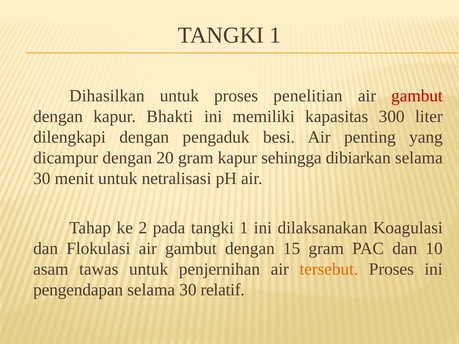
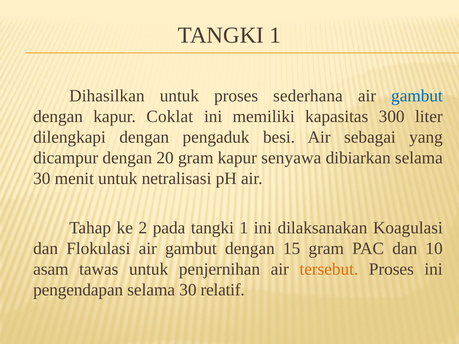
penelitian: penelitian -> sederhana (308, 96)
gambut colour: red -> blue (417, 96)
Bhakti: Bhakti -> Coklat (170, 117)
penting: penting -> sebagai (370, 137)
sehingga: sehingga -> senyawa (291, 158)
